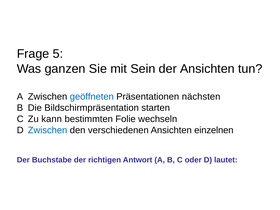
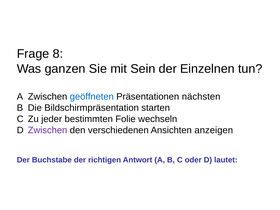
5: 5 -> 8 (58, 54)
der Ansichten: Ansichten -> Einzelnen (207, 69)
kann: kann -> jeder (52, 119)
Zwischen colour: blue -> purple (48, 130)
einzelnen: einzelnen -> anzeigen (214, 130)
